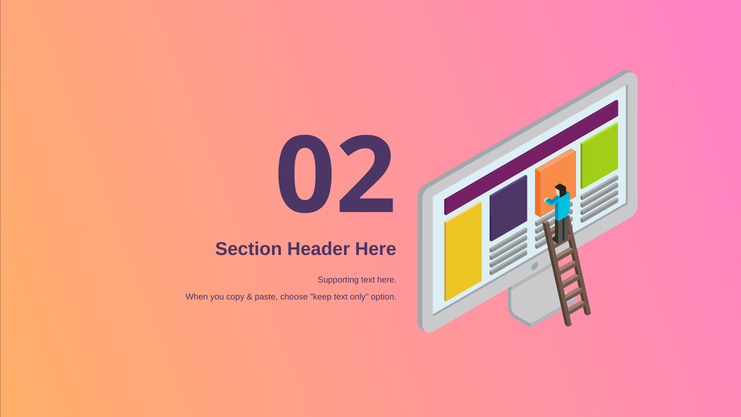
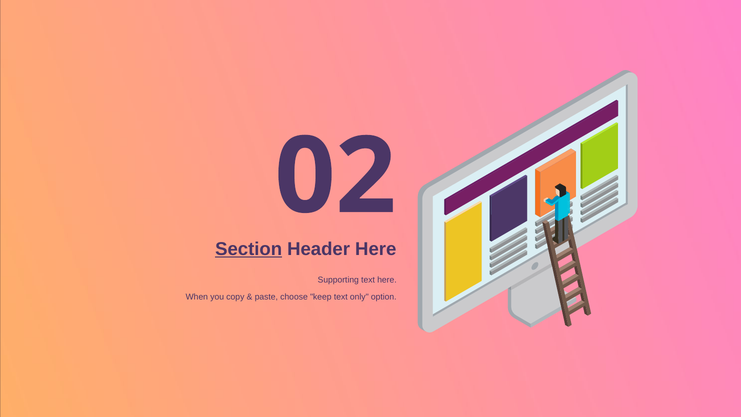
Section underline: none -> present (249, 249)
